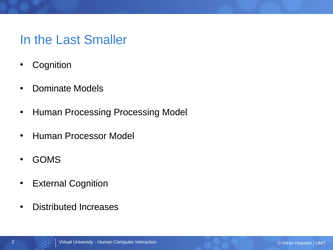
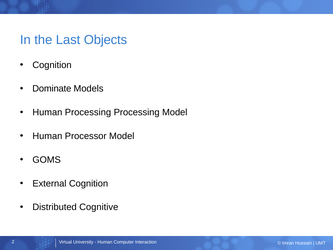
Smaller: Smaller -> Objects (105, 40)
Increases: Increases -> Cognitive (99, 207)
